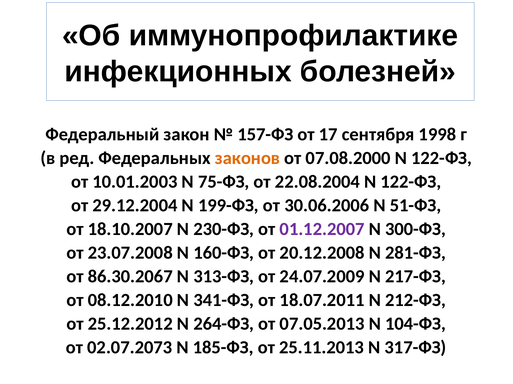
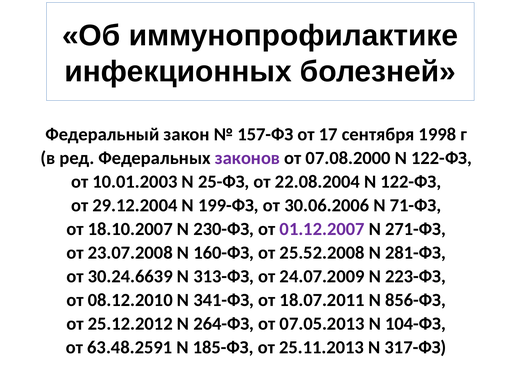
законов colour: orange -> purple (248, 158)
75-ФЗ: 75-ФЗ -> 25-ФЗ (224, 182)
51-ФЗ: 51-ФЗ -> 71-ФЗ (416, 206)
300-ФЗ: 300-ФЗ -> 271-ФЗ (416, 230)
20.12.2008: 20.12.2008 -> 25.52.2008 (322, 253)
86.30.2067: 86.30.2067 -> 30.24.6639 (130, 277)
217-ФЗ: 217-ФЗ -> 223-ФЗ (416, 277)
212-ФЗ: 212-ФЗ -> 856-ФЗ (416, 301)
02.07.2073: 02.07.2073 -> 63.48.2591 (130, 348)
